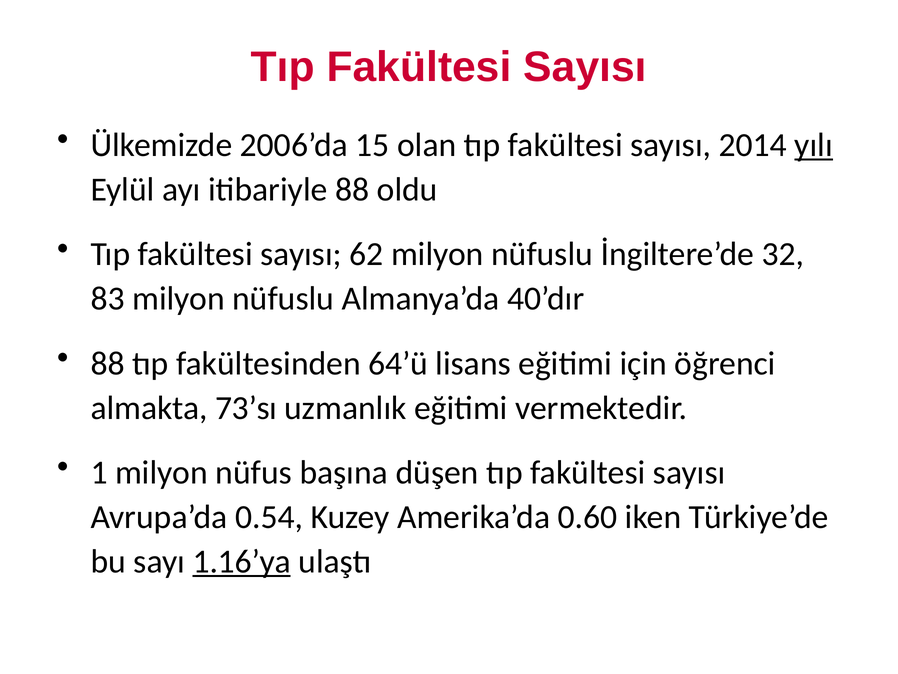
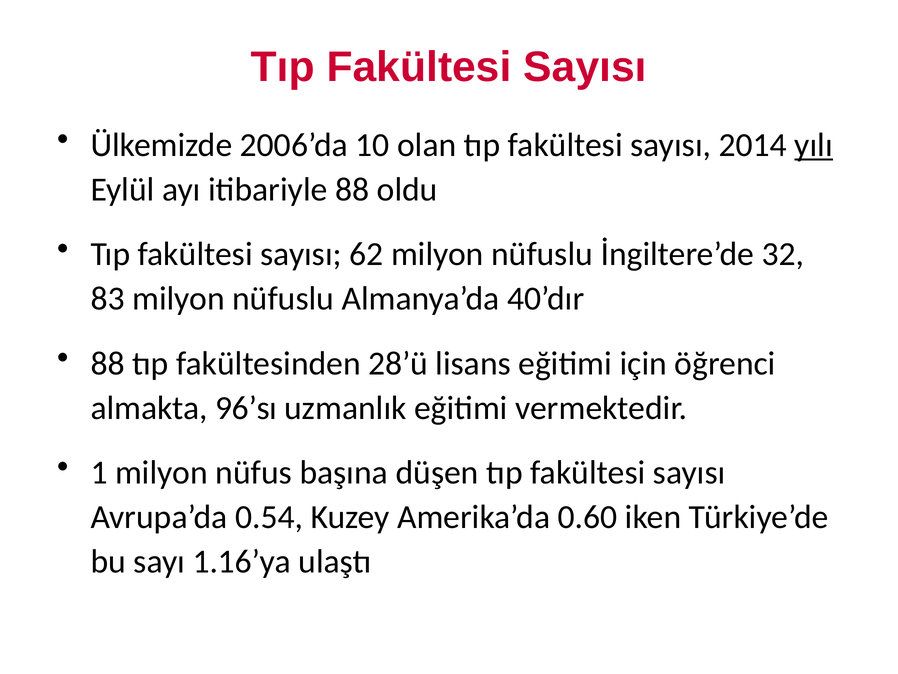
15: 15 -> 10 (372, 145)
64’ü: 64’ü -> 28’ü (398, 363)
73’sı: 73’sı -> 96’sı (246, 408)
1.16’ya underline: present -> none (242, 561)
